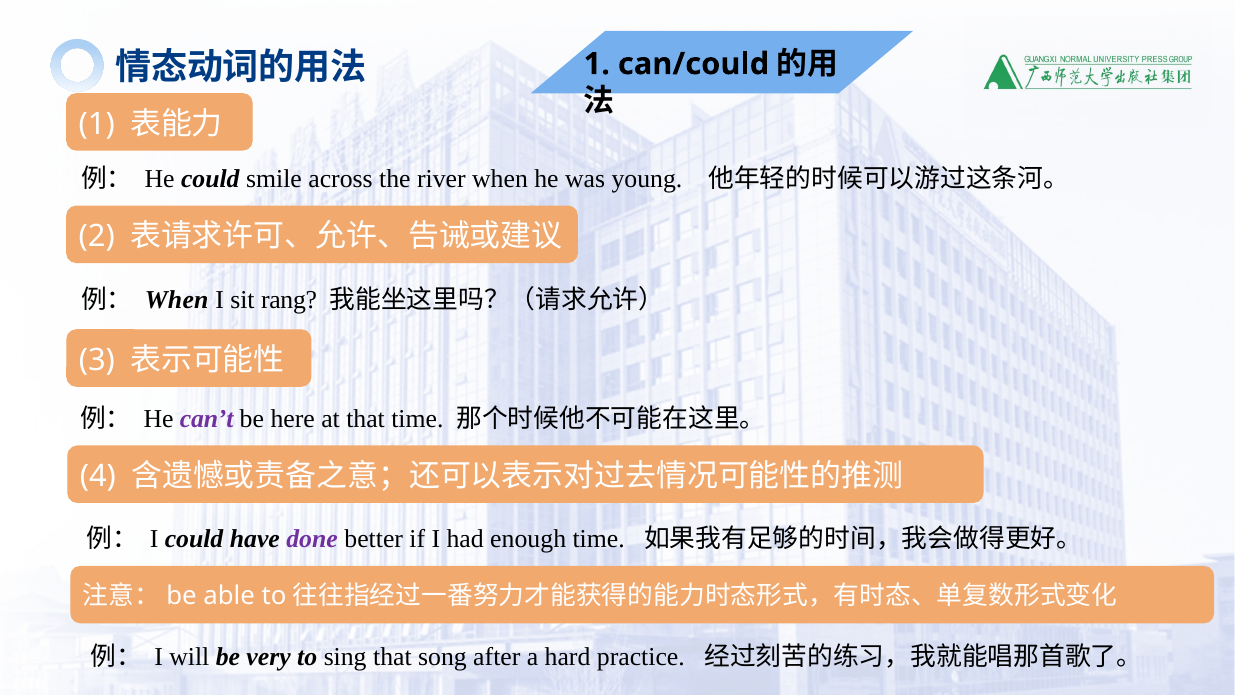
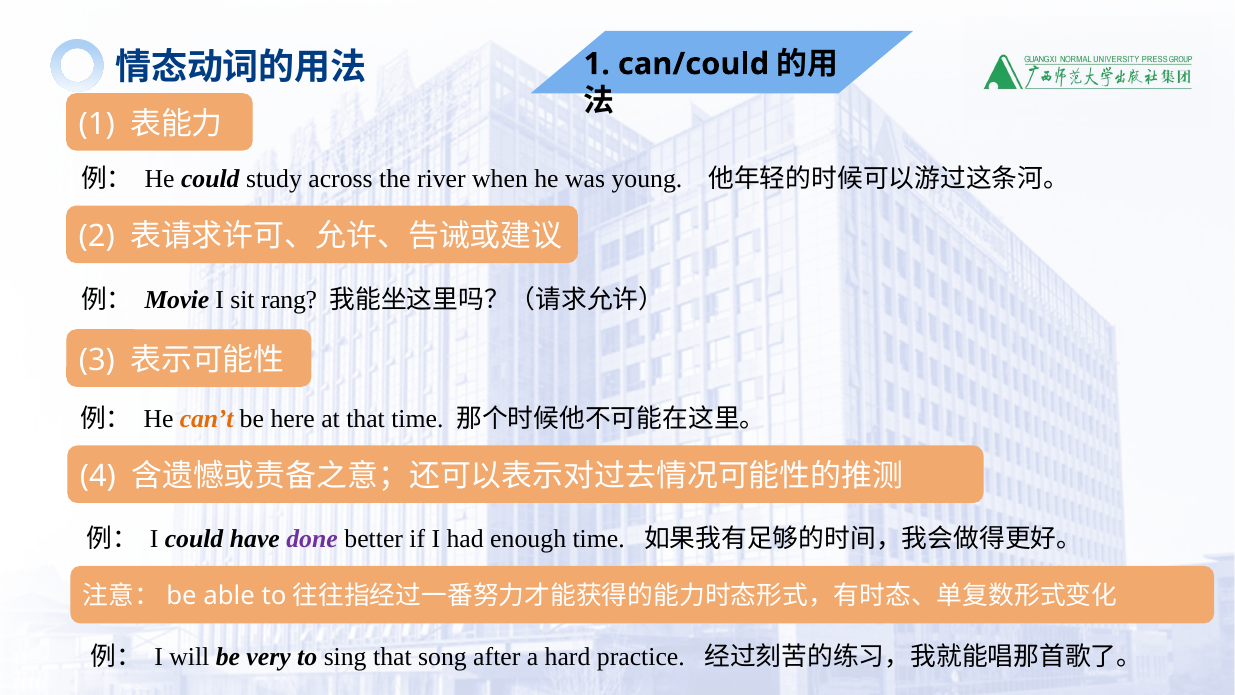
smile: smile -> study (274, 179)
When: When -> Movie (177, 300)
can’t colour: purple -> orange (207, 419)
